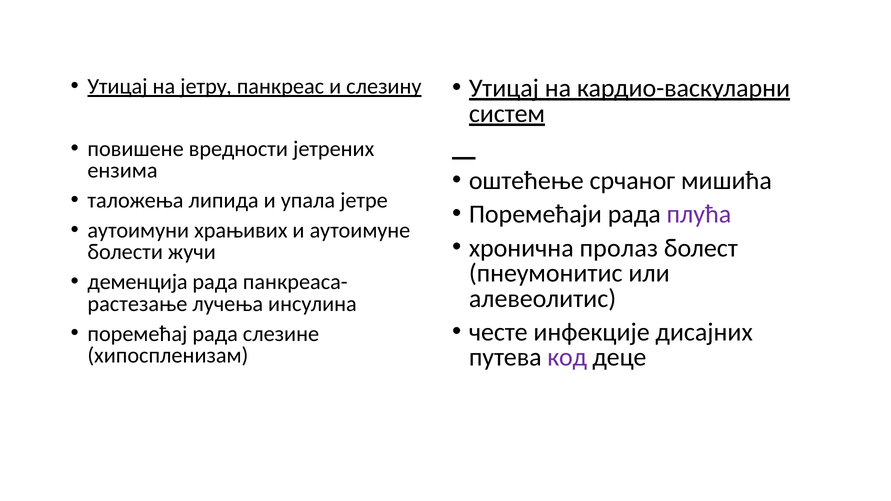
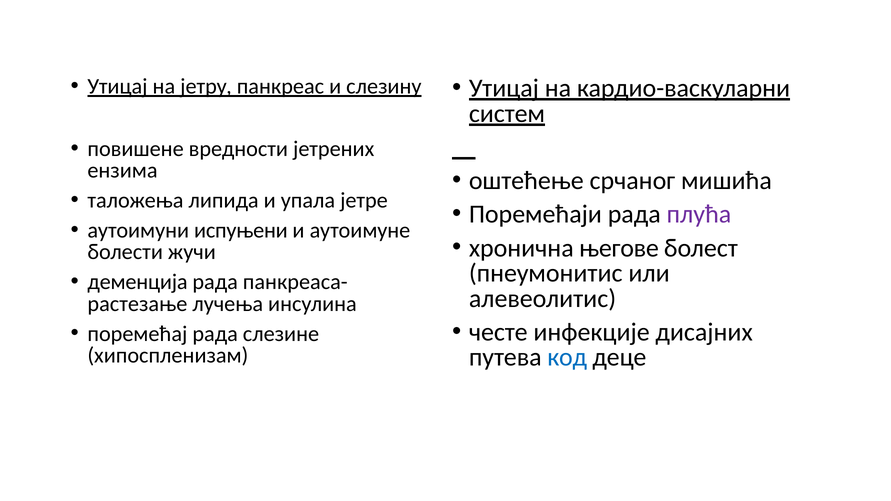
храњивих: храњивих -> испуњени (241, 231)
пролаз: пролаз -> његове (619, 248)
код colour: purple -> blue (567, 358)
